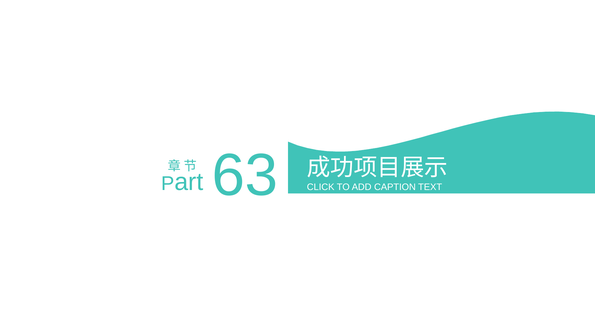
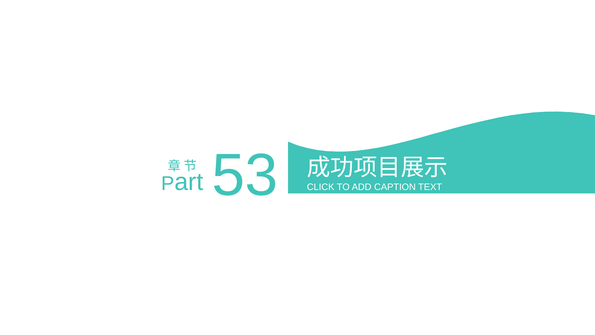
63: 63 -> 53 (245, 175)
